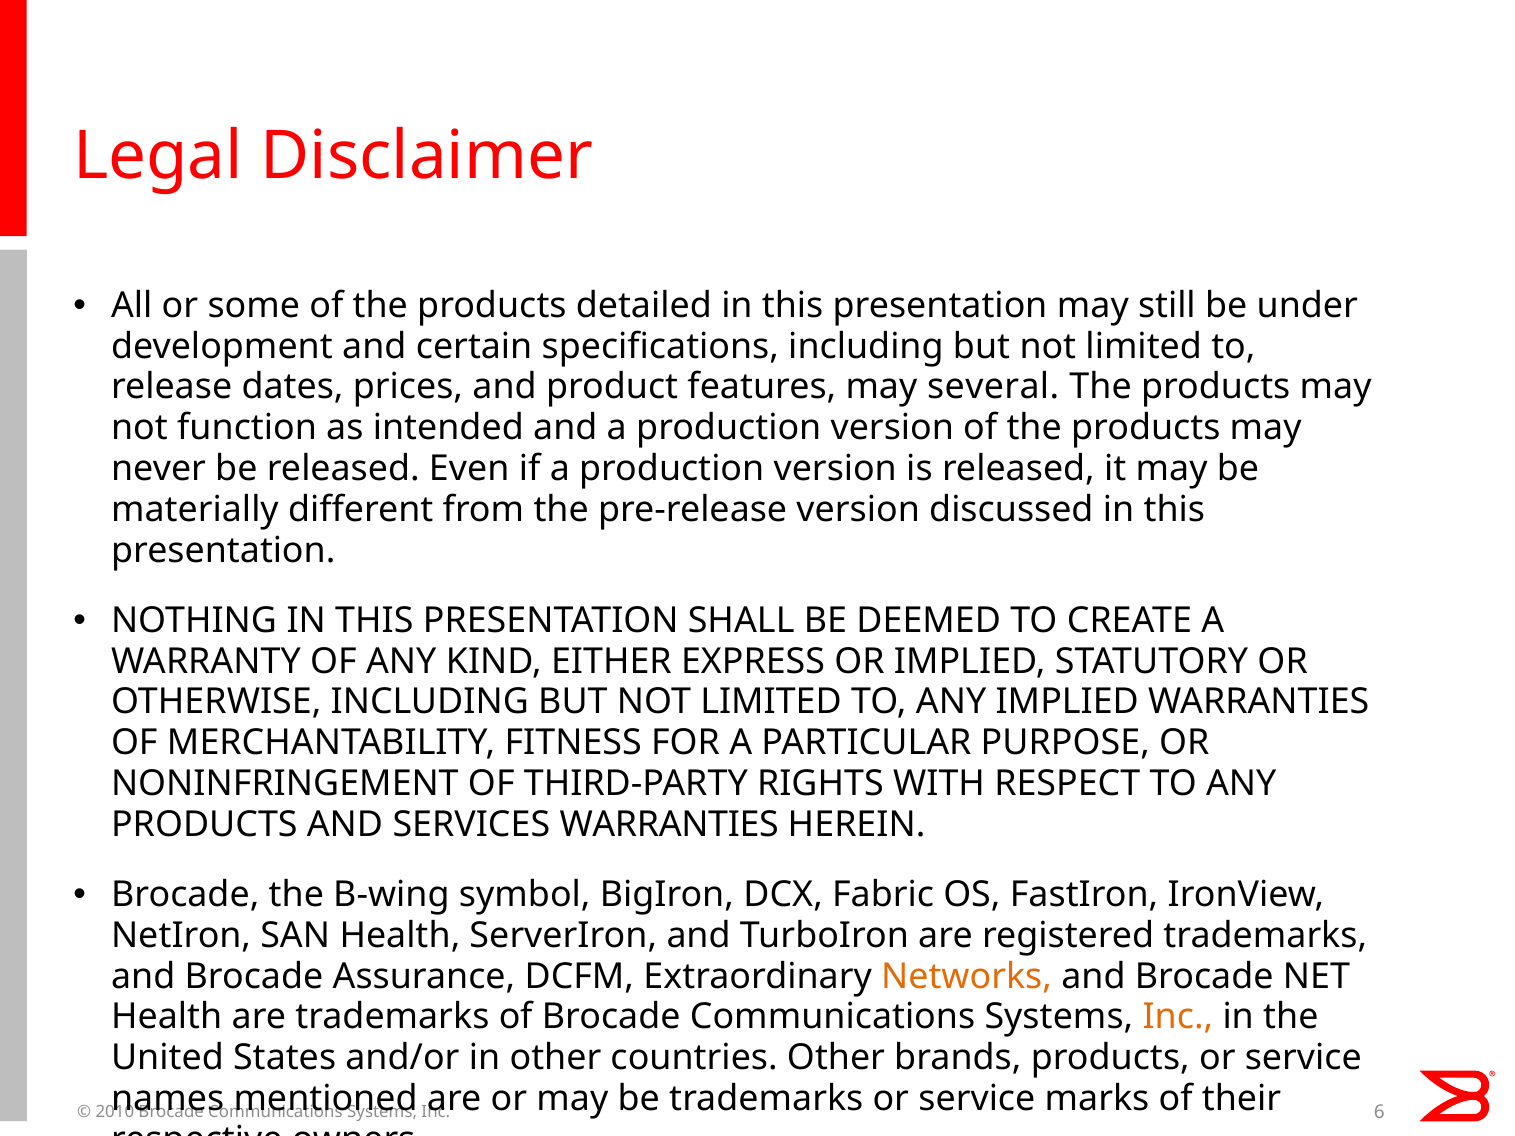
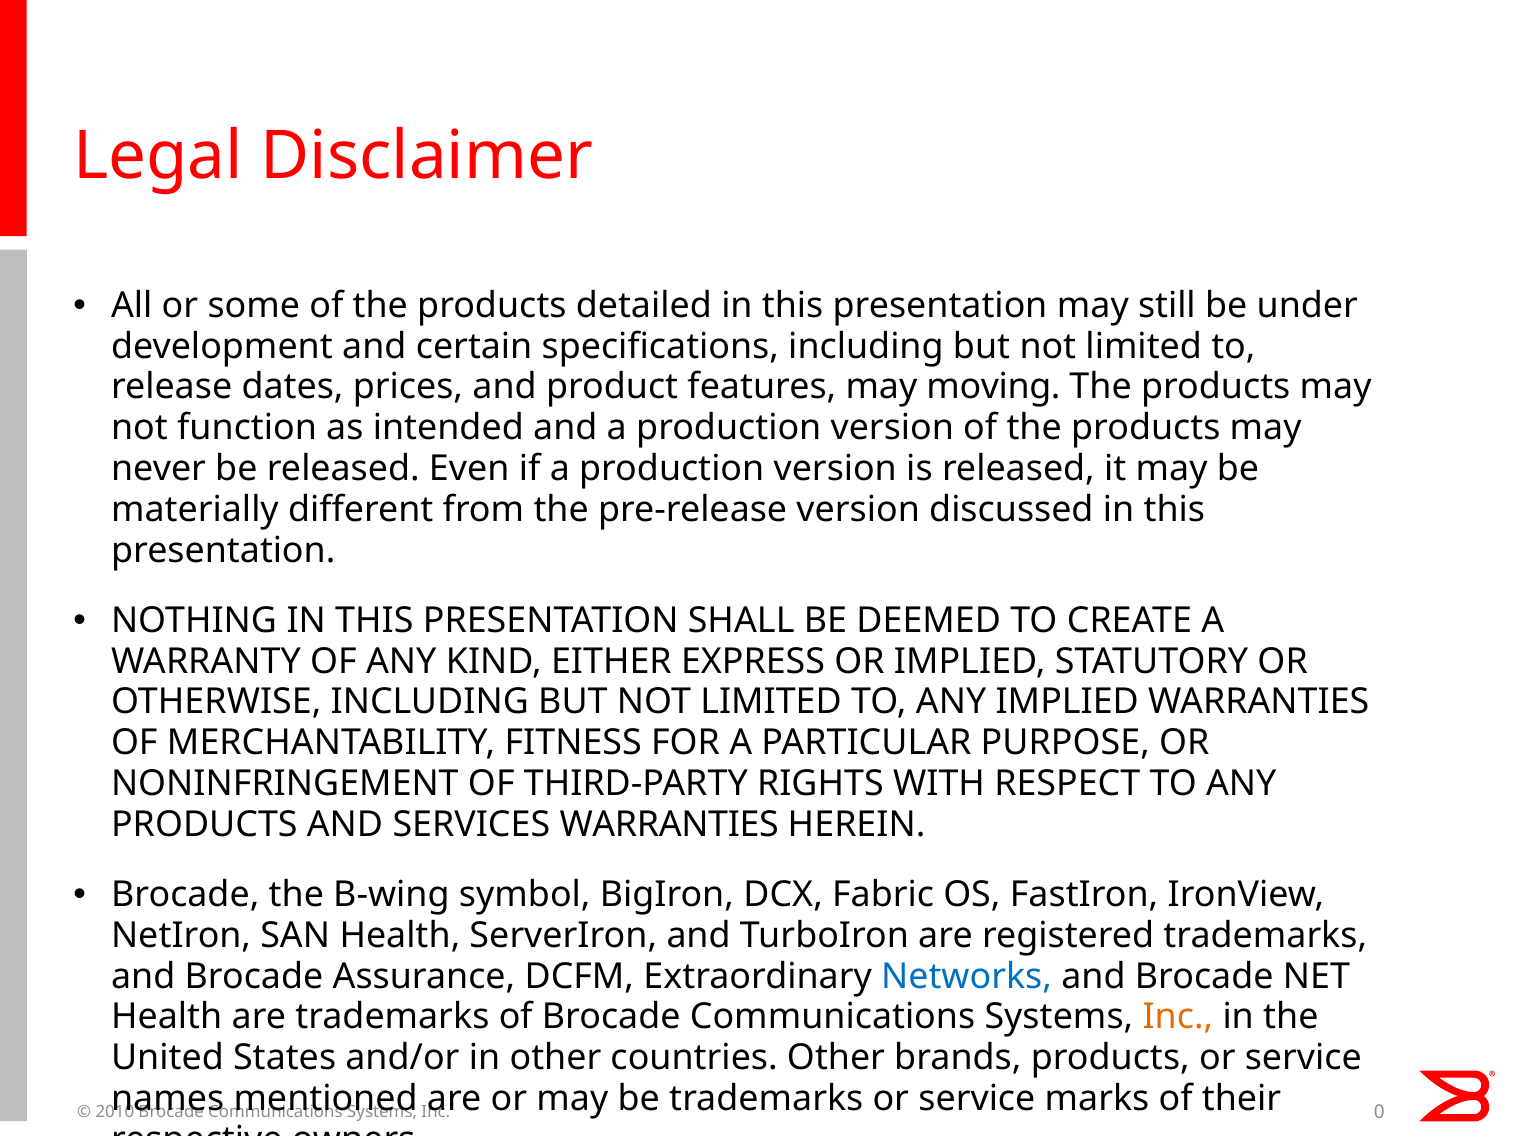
several: several -> moving (994, 387)
Networks colour: orange -> blue (967, 976)
6: 6 -> 0 (1379, 1113)
